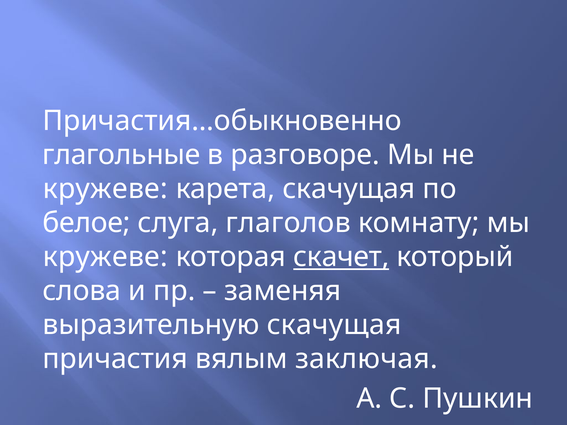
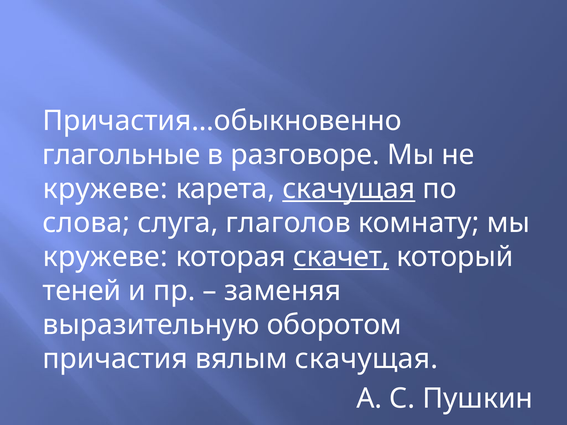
скачущая underline: none -> present (349, 189)
белое: белое -> слова (86, 223)
слова: слова -> теней (82, 291)
выразительную скачущая: скачущая -> оборотом (334, 325)
вялым заключая: заключая -> скачущая (366, 359)
